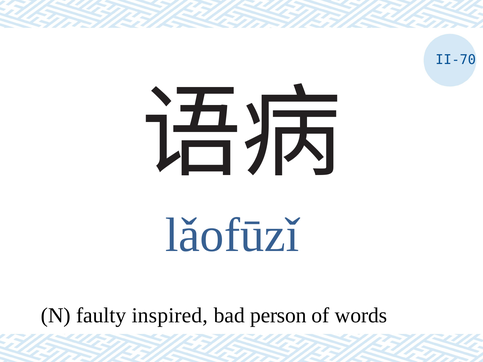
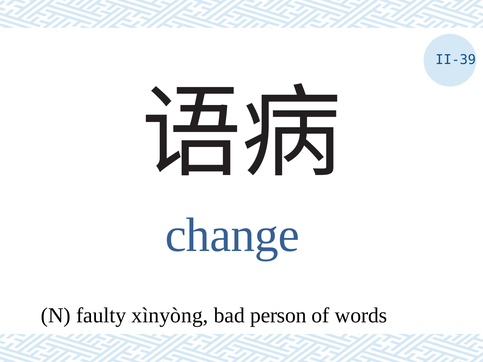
II-70: II-70 -> II-39 (456, 60)
lǎofūzǐ: lǎofūzǐ -> change (232, 235)
inspired: inspired -> xìnyòng (170, 316)
